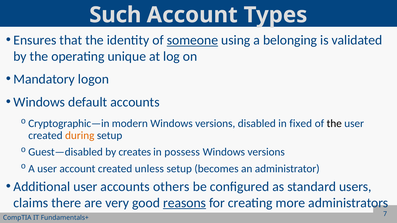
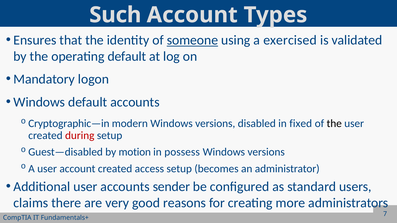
belonging: belonging -> exercised (290, 40)
operating unique: unique -> default (127, 56)
during colour: orange -> red (80, 136)
creates: creates -> motion (135, 152)
unless: unless -> access (149, 169)
others: others -> sender (171, 187)
reasons underline: present -> none (185, 203)
